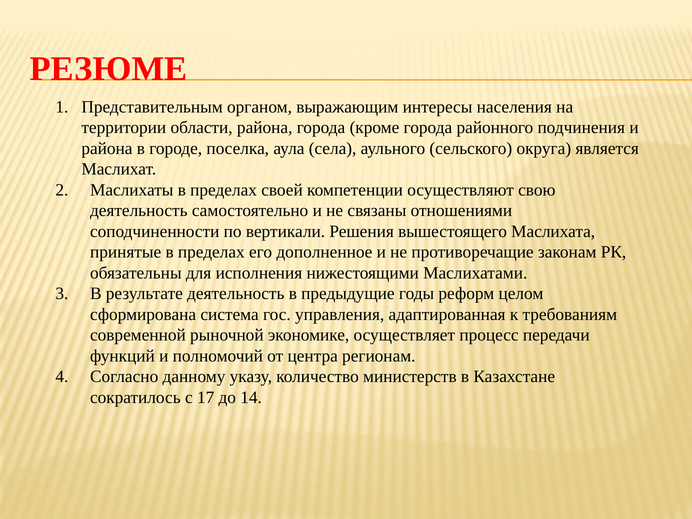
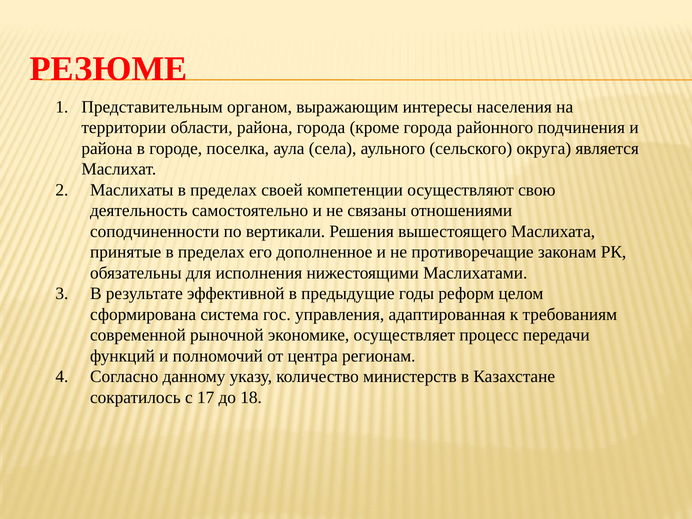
результате деятельность: деятельность -> эффективной (236, 294)
14: 14 -> 18 (251, 398)
